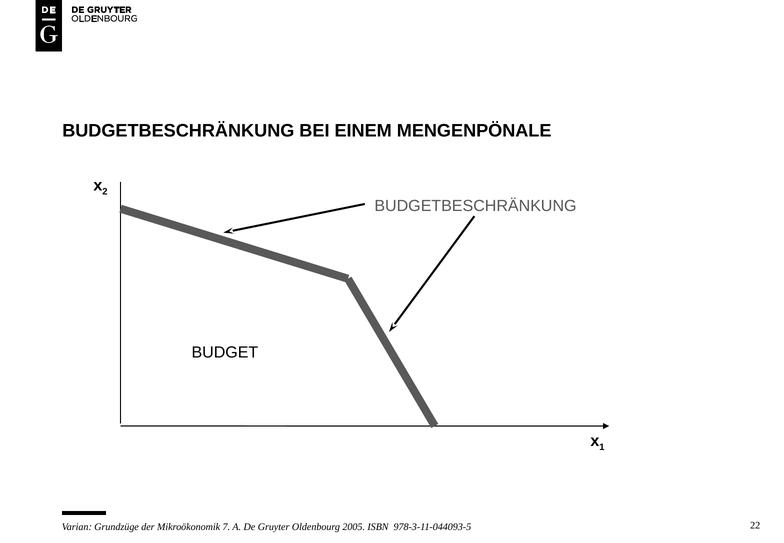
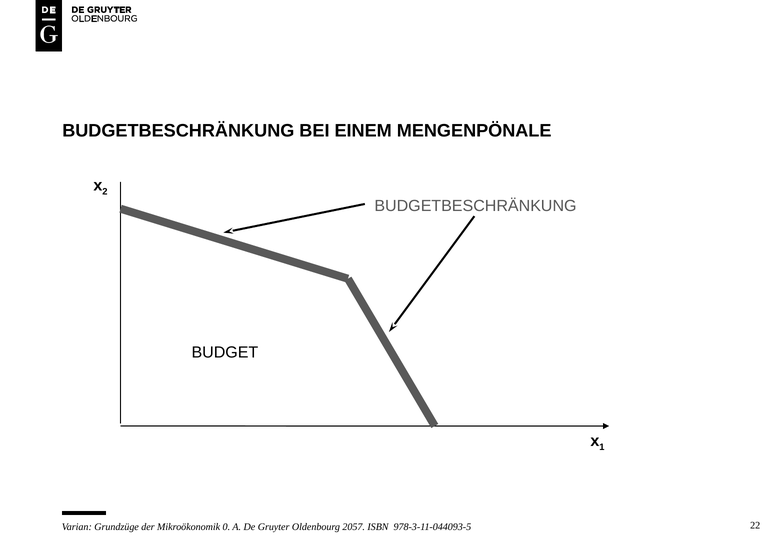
7: 7 -> 0 (226, 527)
2005: 2005 -> 2057 (354, 527)
